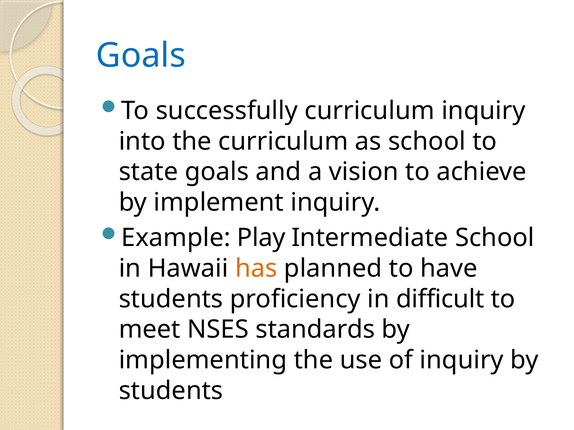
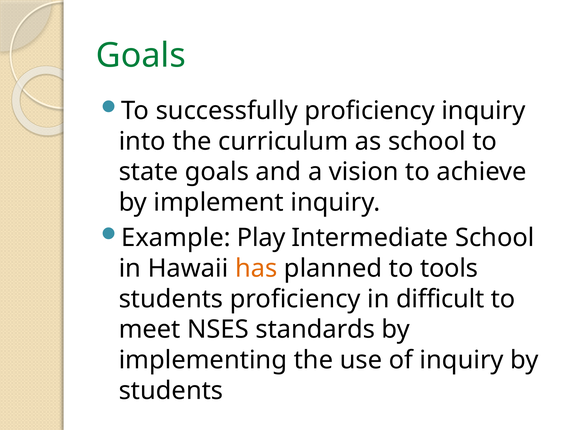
Goals colour: blue -> green (141, 56)
successfully curriculum: curriculum -> proficiency (370, 111)
have: have -> tools (449, 269)
